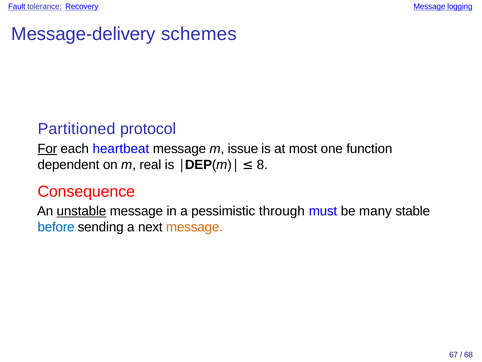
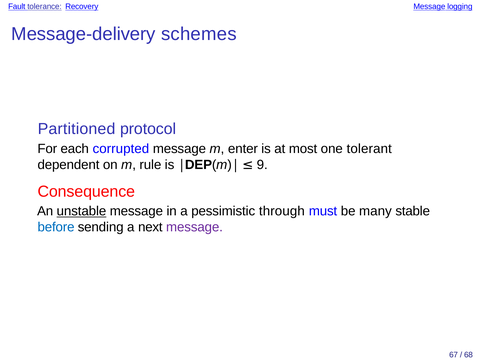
For underline: present -> none (47, 149)
heartbeat: heartbeat -> corrupted (121, 149)
issue: issue -> enter (243, 149)
function: function -> tolerant (369, 149)
real: real -> rule (150, 165)
8: 8 -> 9 (262, 165)
message colour: orange -> purple (194, 227)
